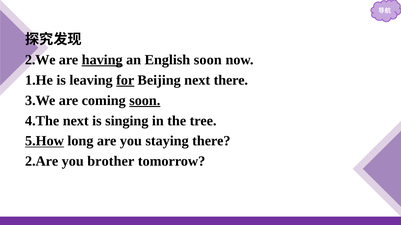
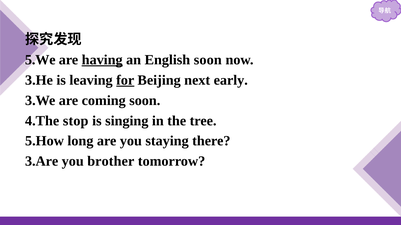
2.We: 2.We -> 5.We (40, 60)
1.He: 1.He -> 3.He (39, 80)
next there: there -> early (231, 80)
soon underline: present -> none (145, 101)
4.The next: next -> stop (76, 121)
5.How underline: present -> none (44, 141)
2.Are: 2.Are -> 3.Are (42, 162)
